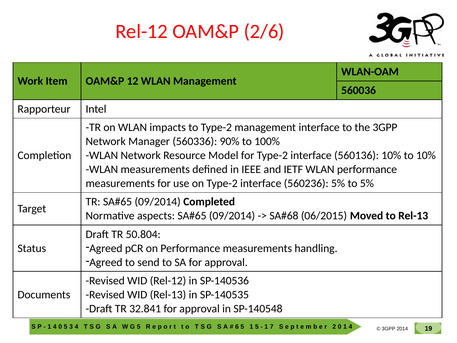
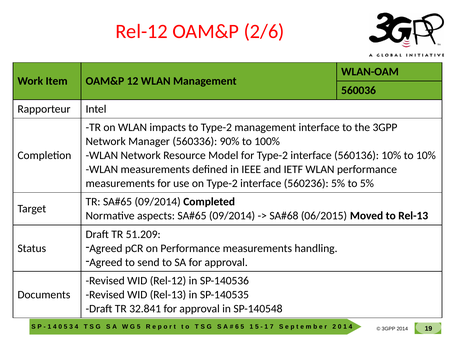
50.804: 50.804 -> 51.209 (143, 234)
